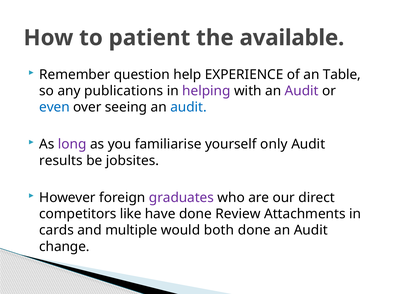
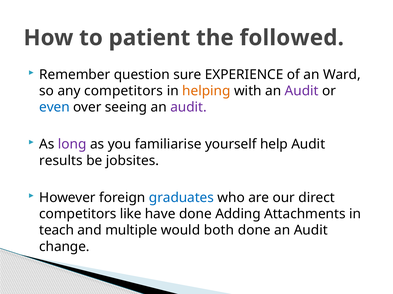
available: available -> followed (292, 38)
help: help -> sure (187, 75)
Table: Table -> Ward (342, 75)
any publications: publications -> competitors (124, 91)
helping colour: purple -> orange (206, 91)
audit colour: blue -> purple (189, 107)
only: only -> help (274, 145)
graduates colour: purple -> blue (181, 198)
Review: Review -> Adding (238, 214)
cards: cards -> teach (57, 231)
